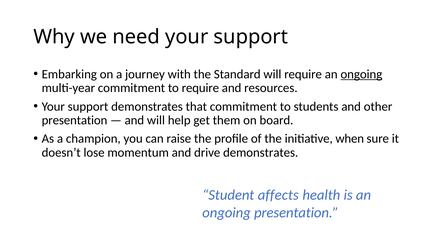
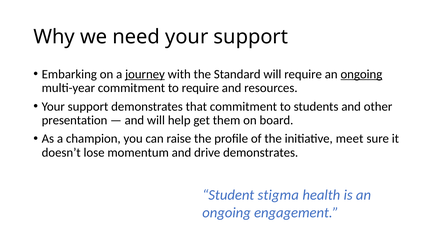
journey underline: none -> present (145, 74)
when: when -> meet (350, 139)
affects: affects -> stigma (278, 195)
ongoing presentation: presentation -> engagement (296, 213)
